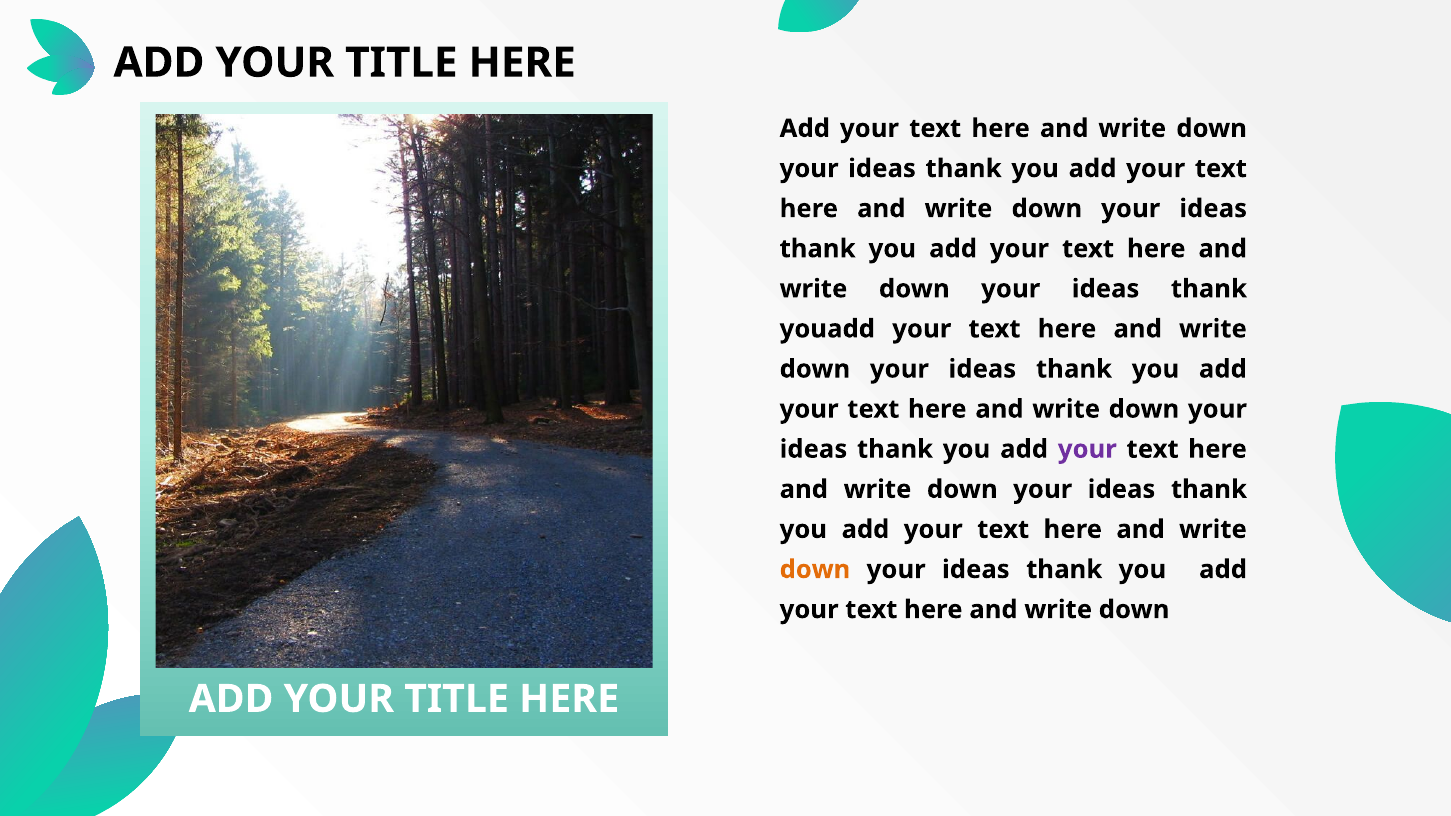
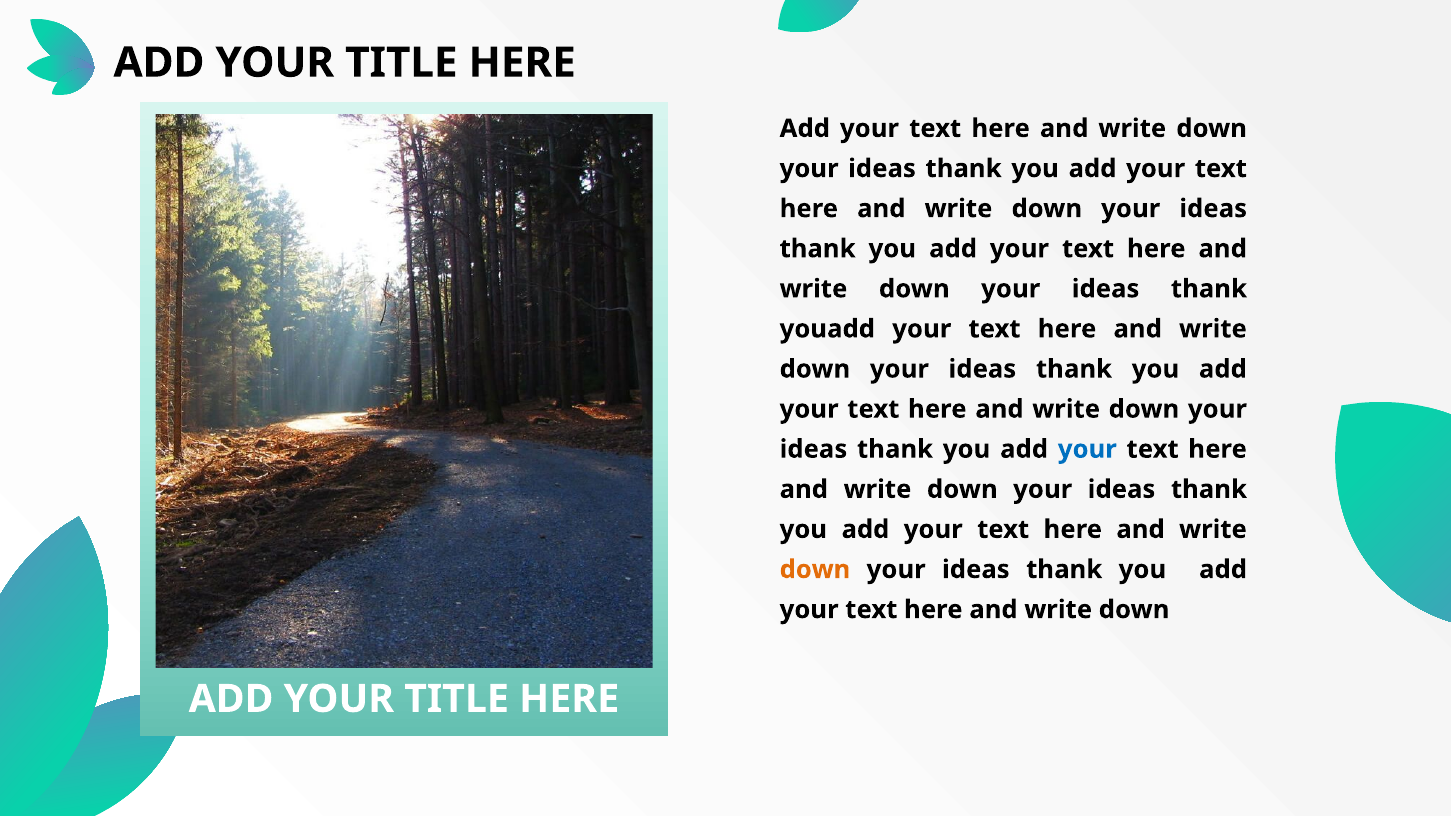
your colour: purple -> blue (1087, 449)
